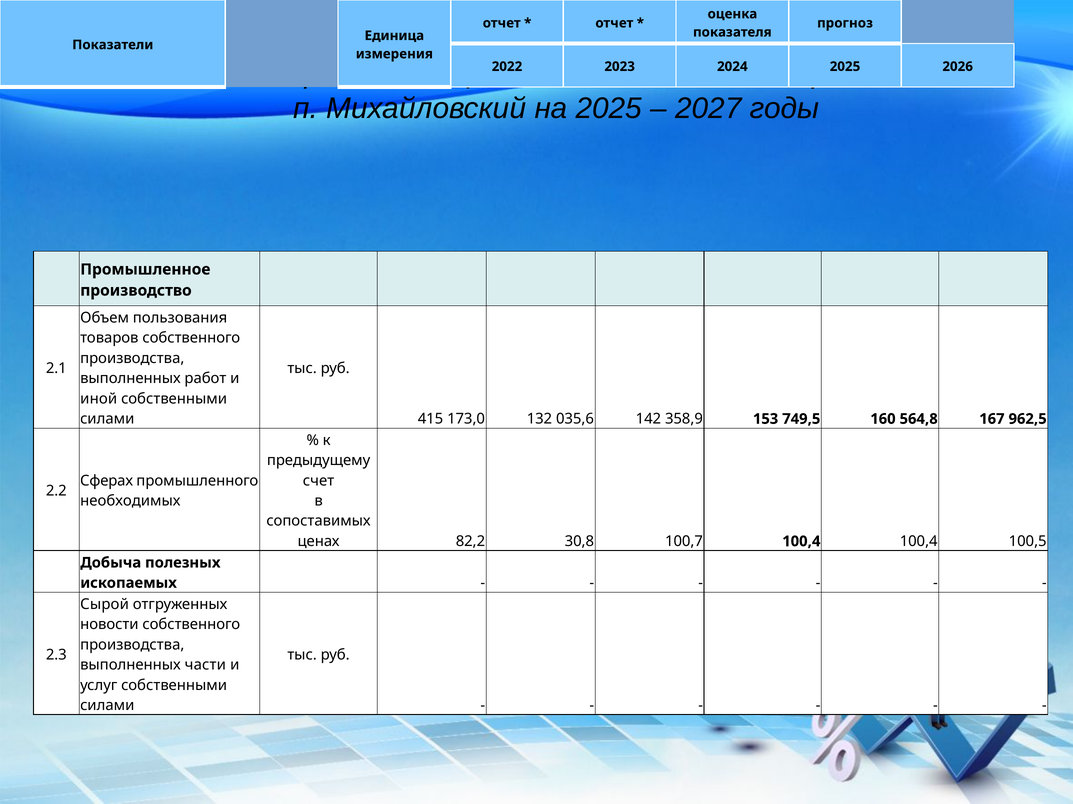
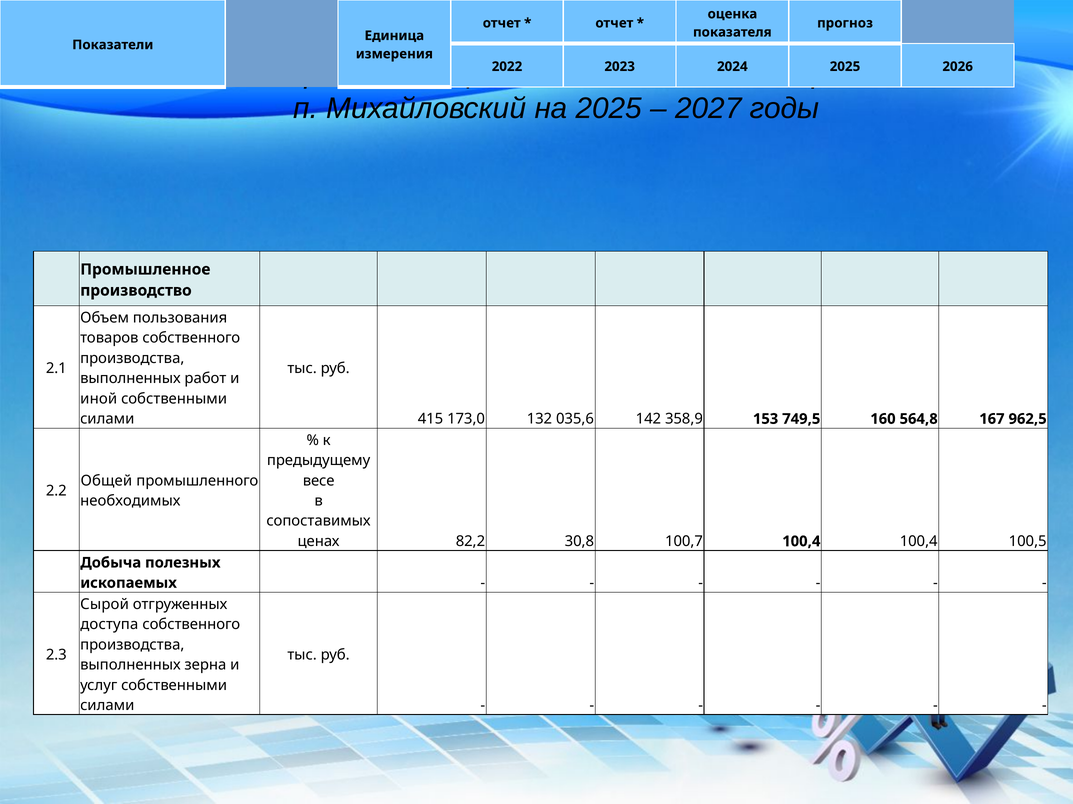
Сферах: Сферах -> Общей (106, 481)
счет: счет -> весе (319, 481)
новости: новости -> доступа (109, 625)
части: части -> зерна (205, 665)
